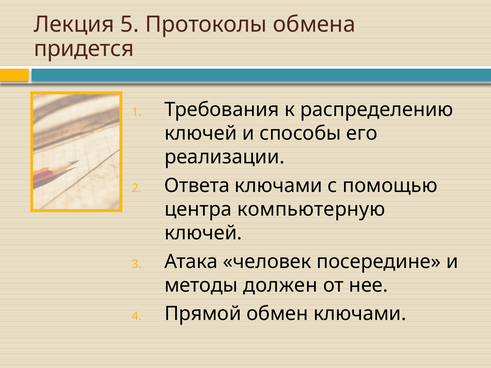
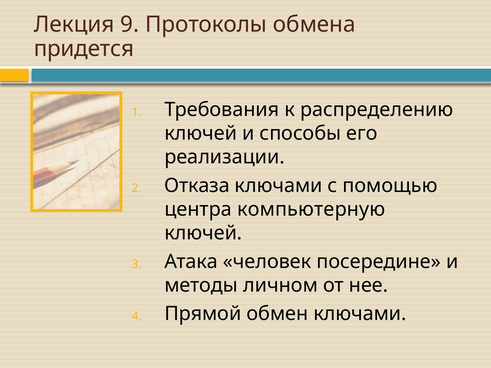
5: 5 -> 9 (130, 25)
Ответа: Ответа -> Отказа (197, 186)
должен: должен -> личном (280, 285)
